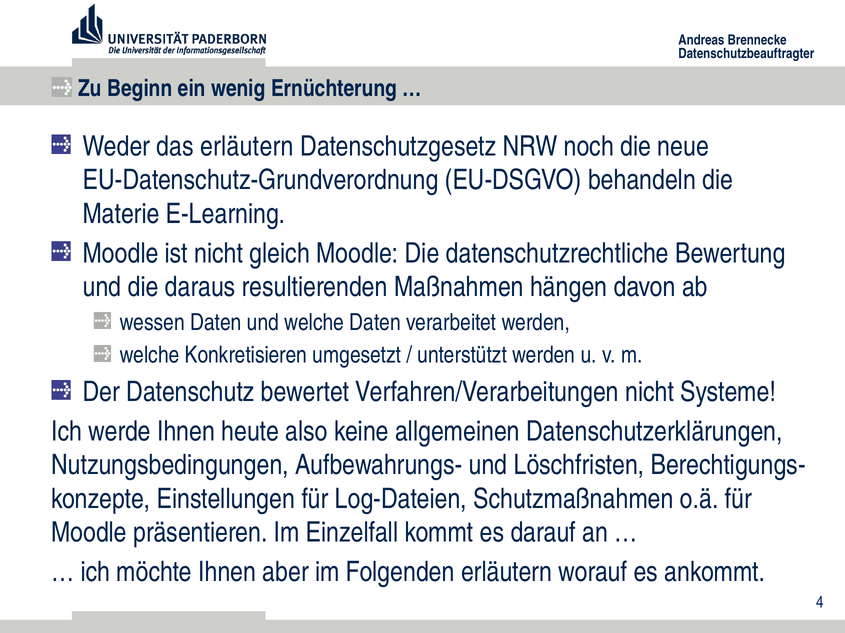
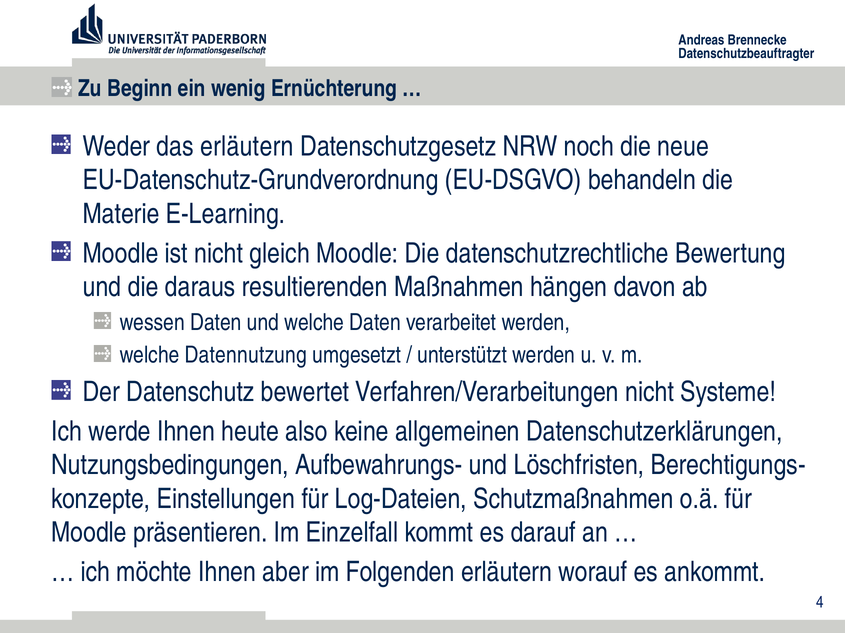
Konkretisieren: Konkretisieren -> Datennutzung (246, 356)
